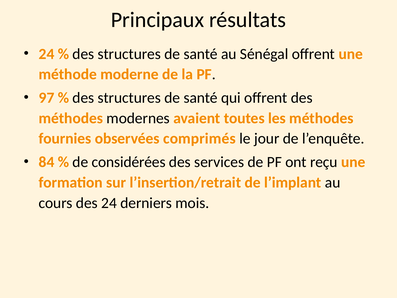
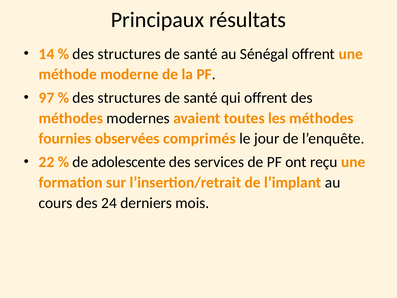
24: 24 -> 14 (47, 54)
84: 84 -> 22 (47, 162)
considérées: considérées -> adolescente (129, 162)
